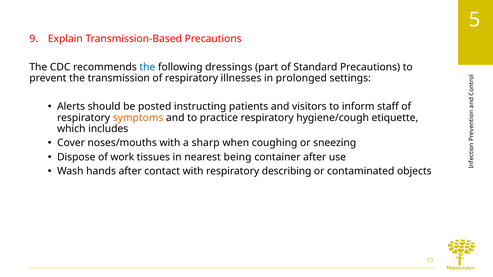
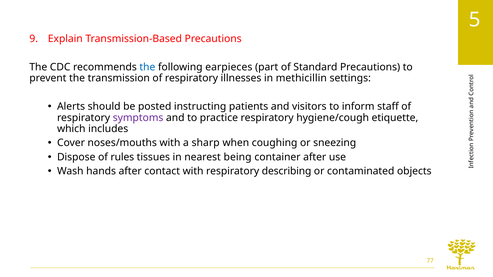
dressings: dressings -> earpieces (229, 67)
prolonged: prolonged -> methicillin (301, 78)
symptoms colour: orange -> purple (138, 118)
work: work -> rules (122, 157)
